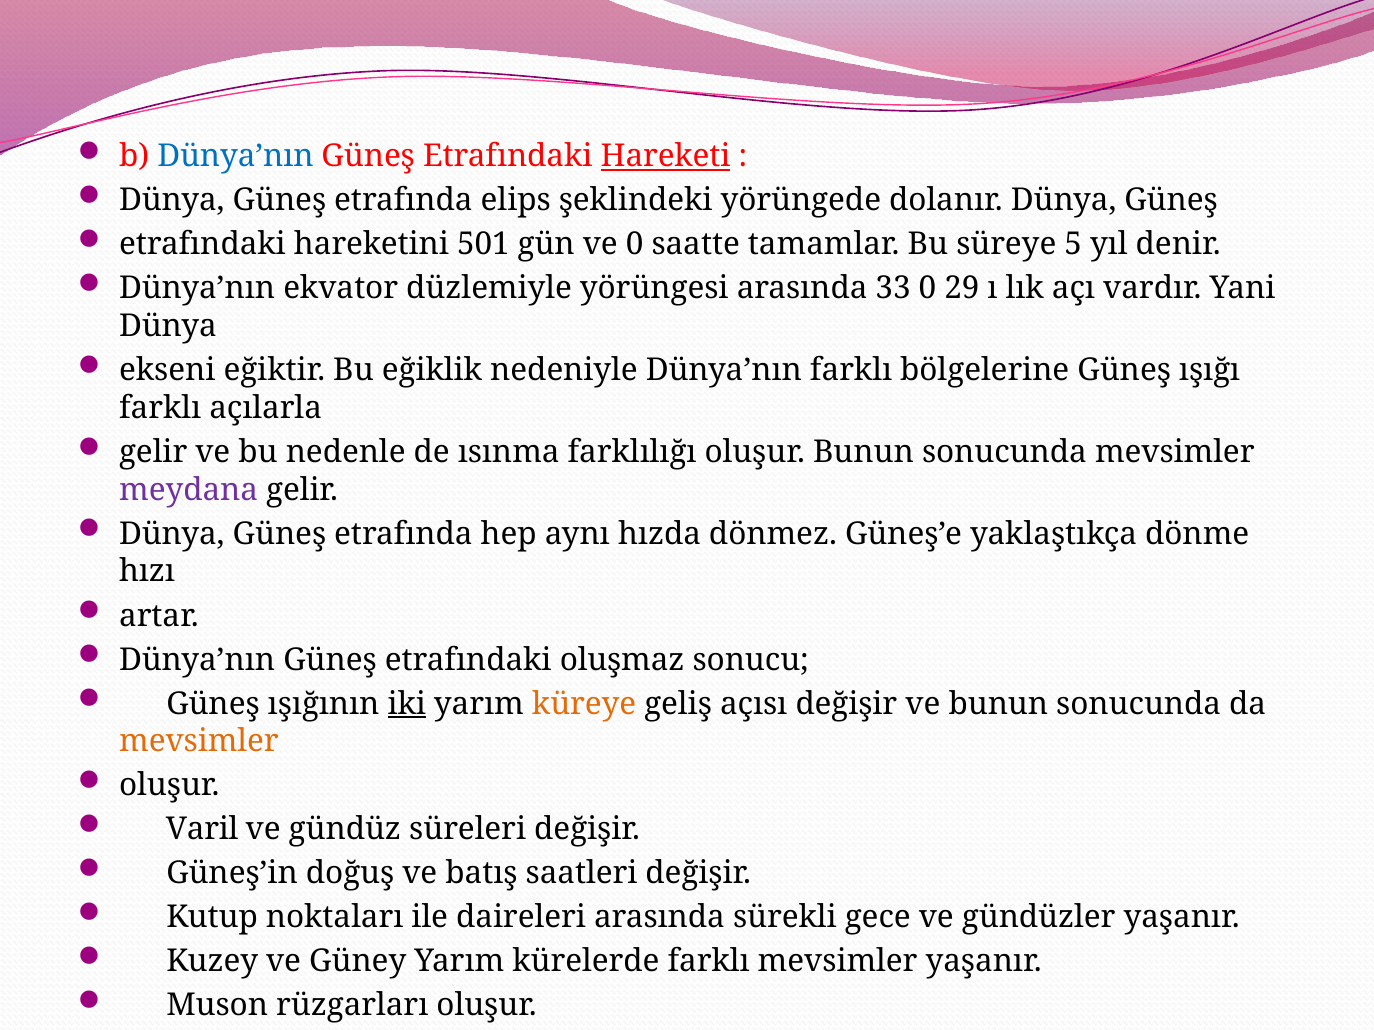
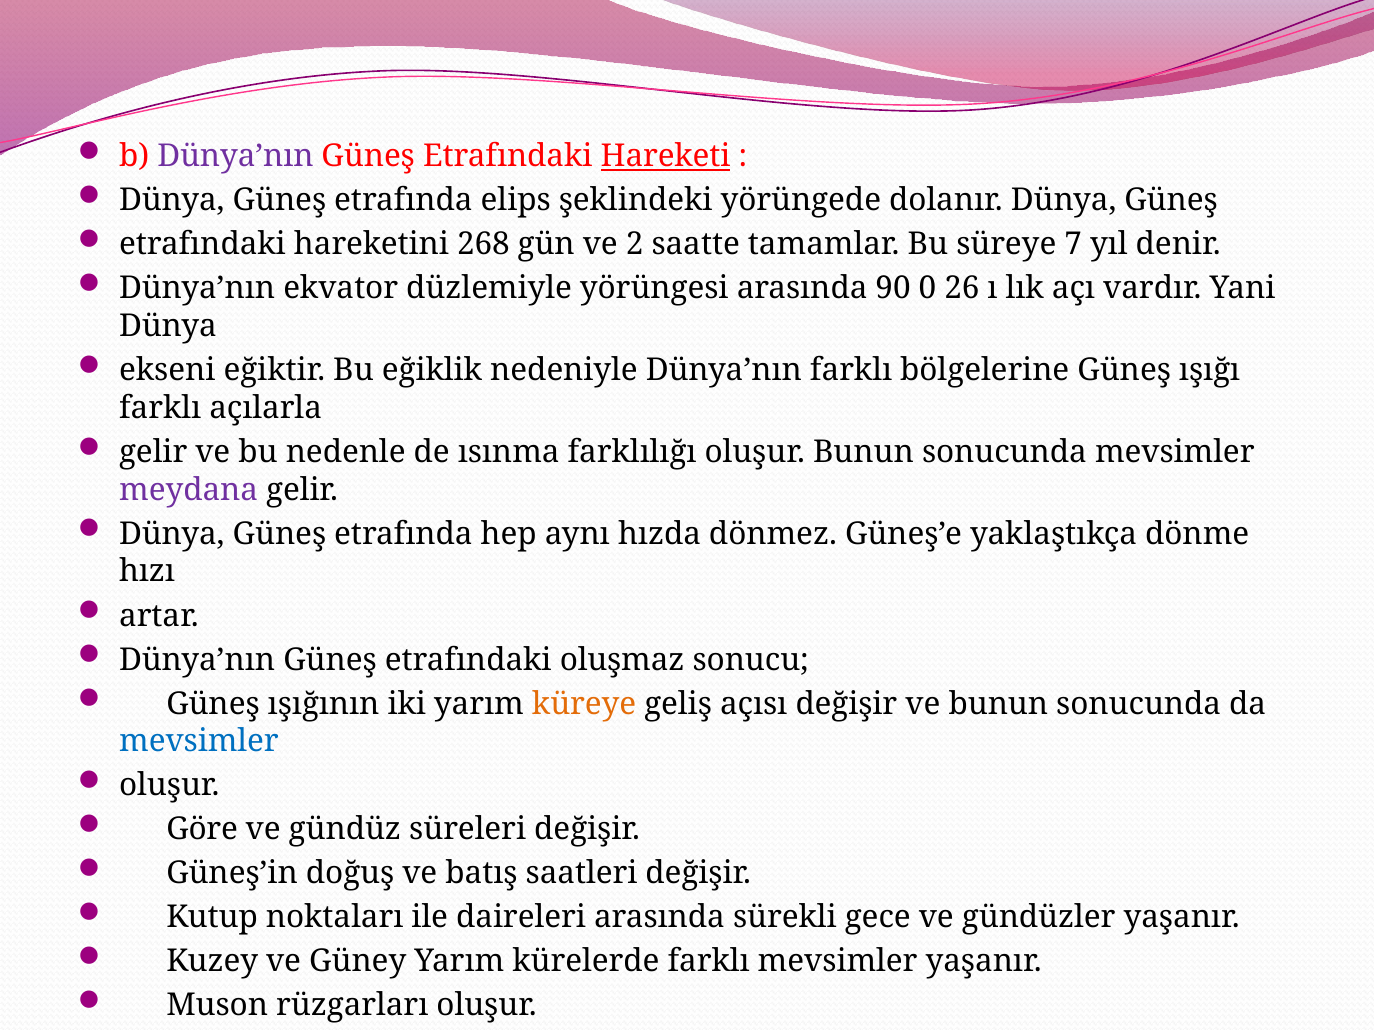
Dünya’nın colour: blue -> purple (235, 157)
501: 501 -> 268 (483, 245)
ve 0: 0 -> 2 (635, 245)
5: 5 -> 7 (1073, 245)
33: 33 -> 90 (893, 289)
29: 29 -> 26 (962, 289)
iki underline: present -> none (407, 704)
mevsimler colour: orange -> blue (199, 742)
Varil: Varil -> Göre (202, 830)
